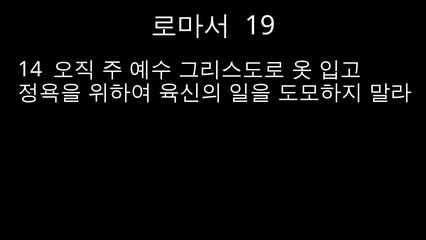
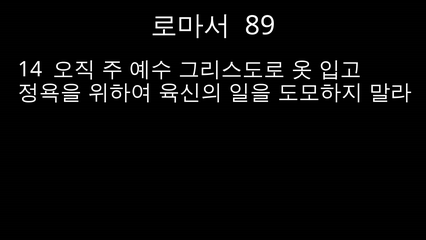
19: 19 -> 89 (260, 26)
